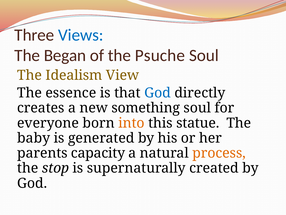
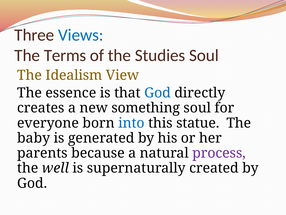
Began: Began -> Terms (65, 55)
Psuche: Psuche -> Studies (160, 55)
into colour: orange -> blue (131, 123)
capacity: capacity -> because (98, 153)
process colour: orange -> purple (219, 153)
stop: stop -> well (55, 168)
